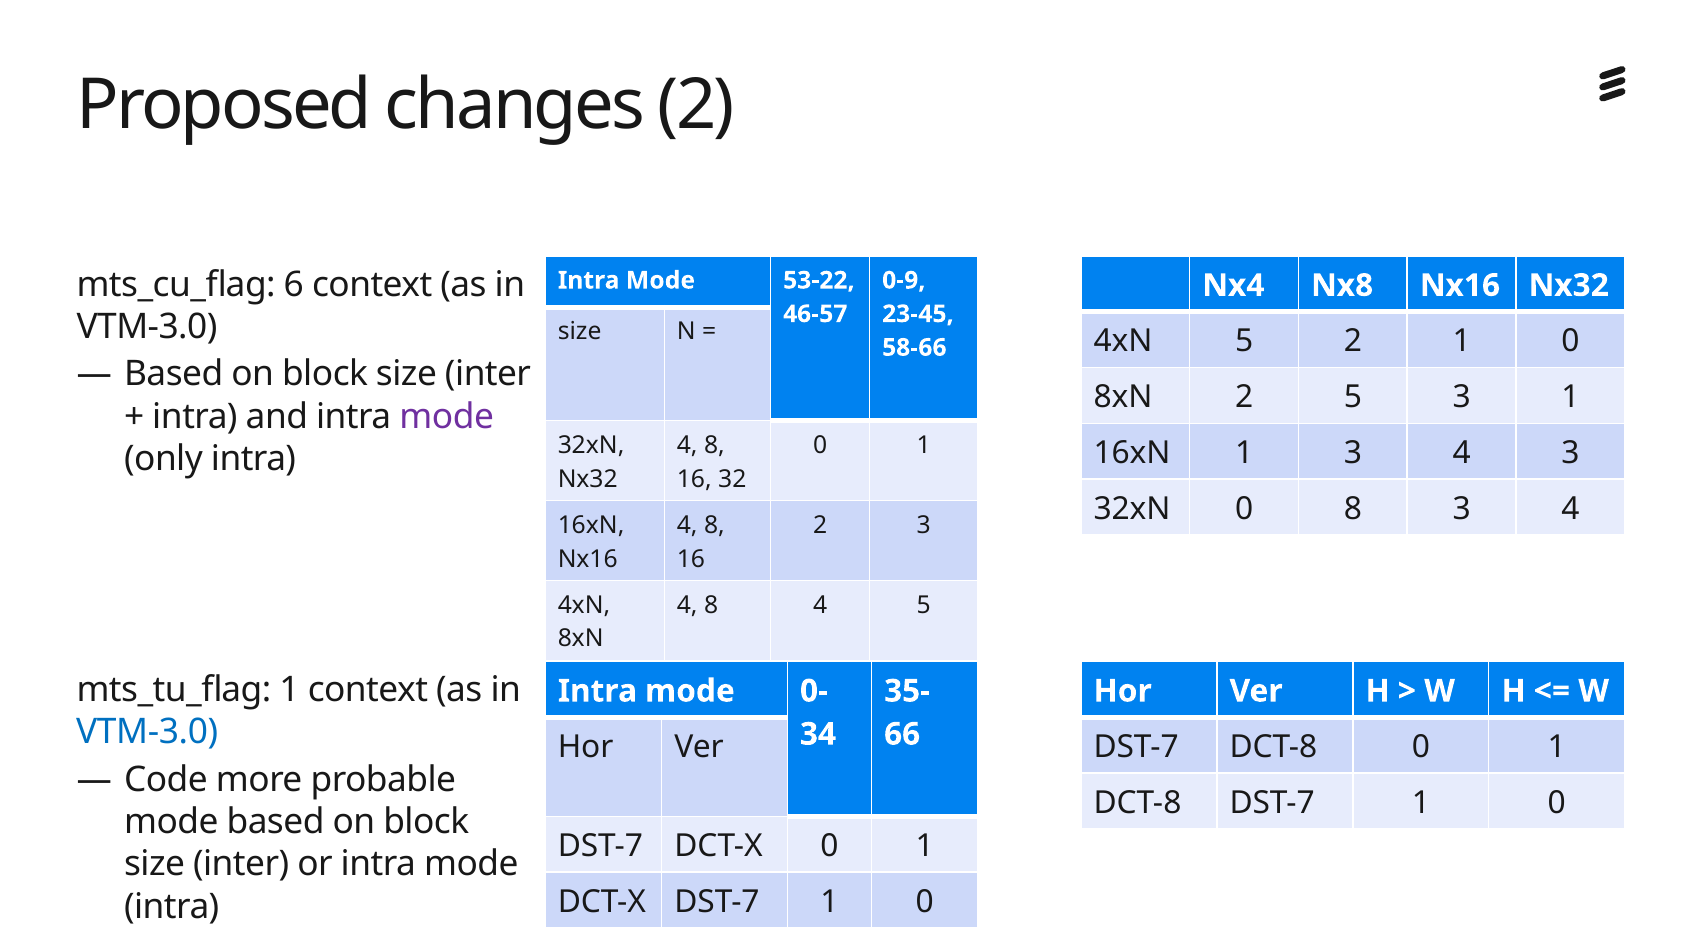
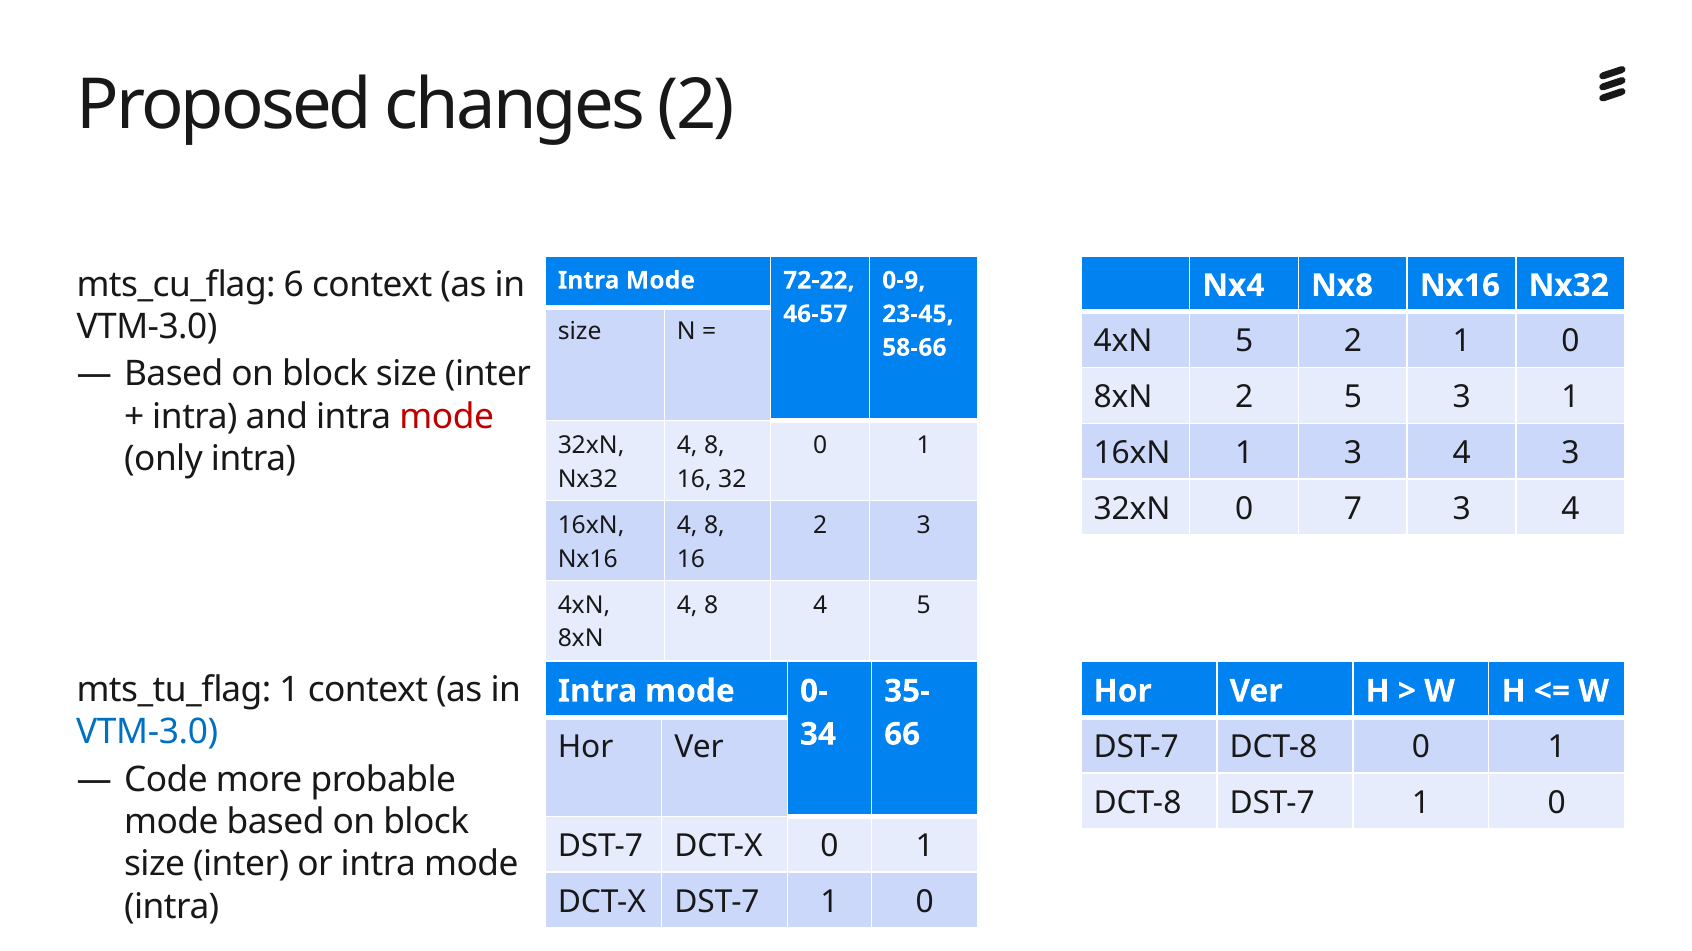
53-22: 53-22 -> 72-22 (819, 281)
mode colour: purple -> red (447, 417)
0 8: 8 -> 7 (1353, 509)
